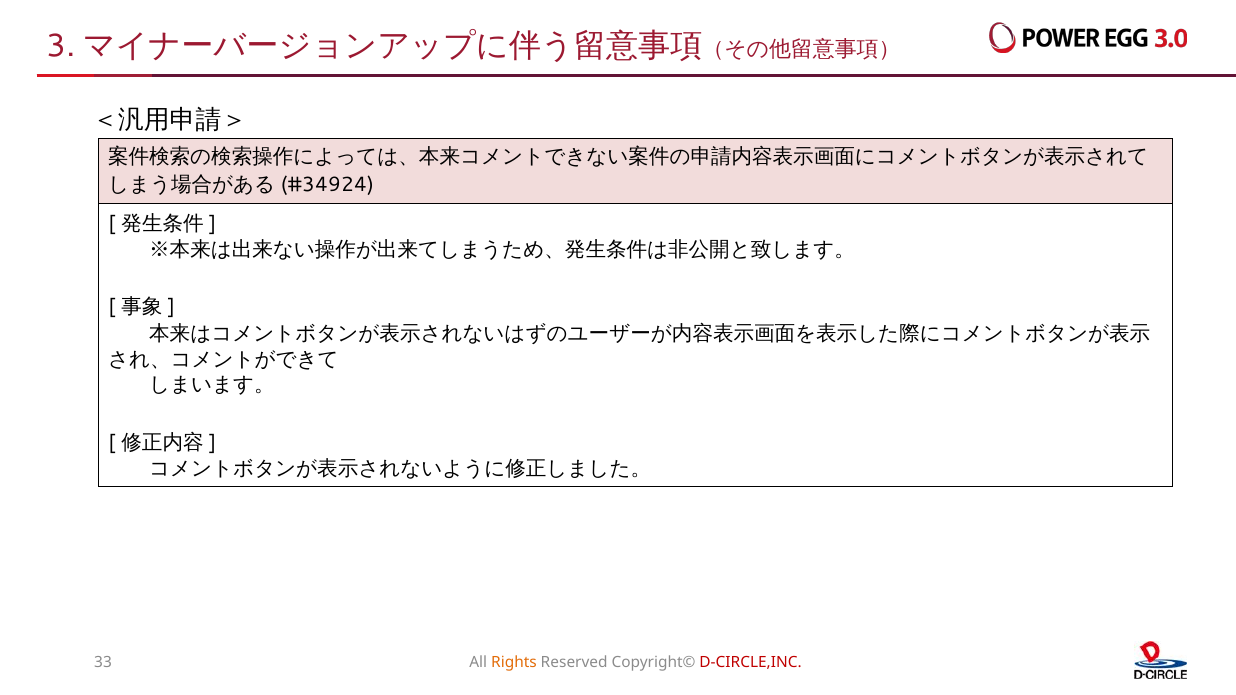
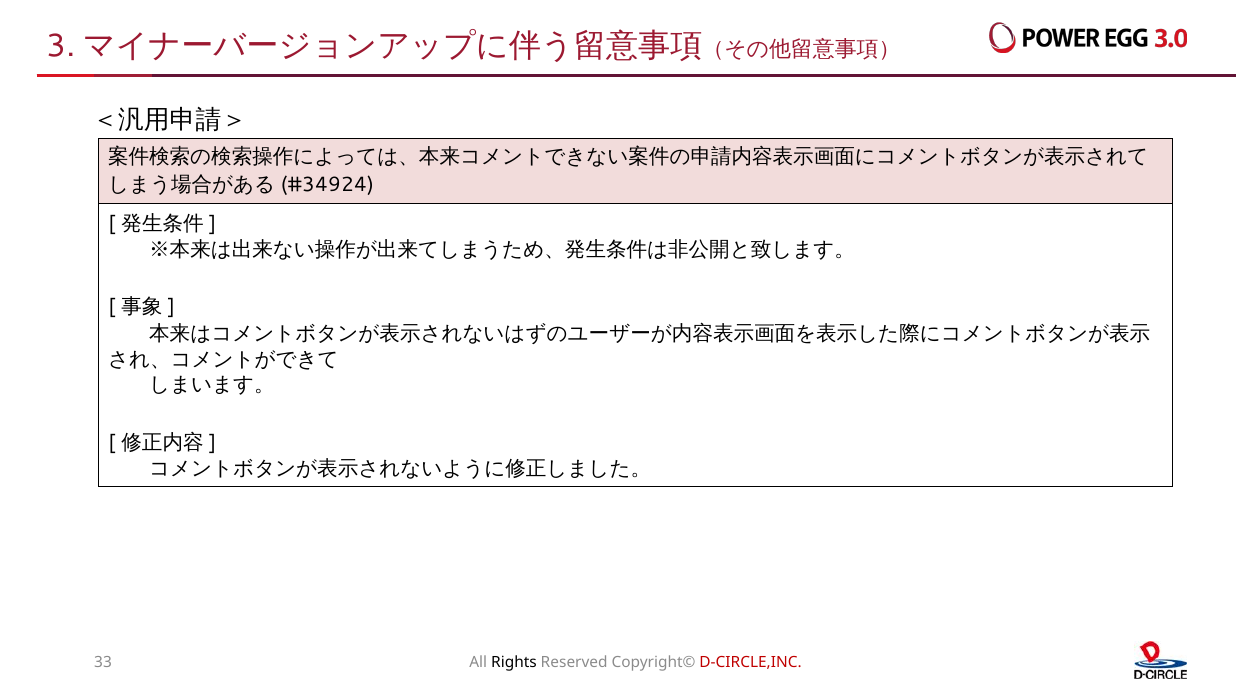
Rights colour: orange -> black (514, 663)
